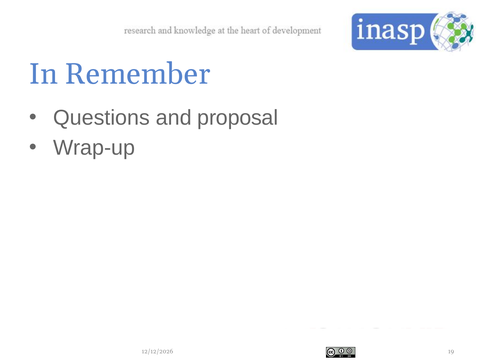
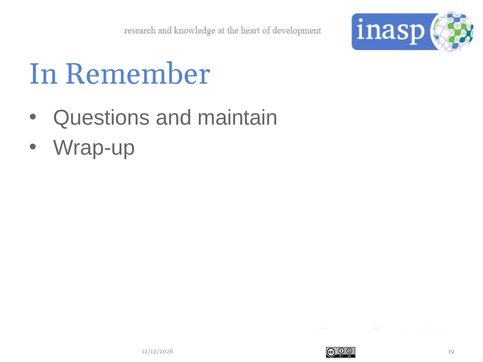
proposal: proposal -> maintain (238, 118)
